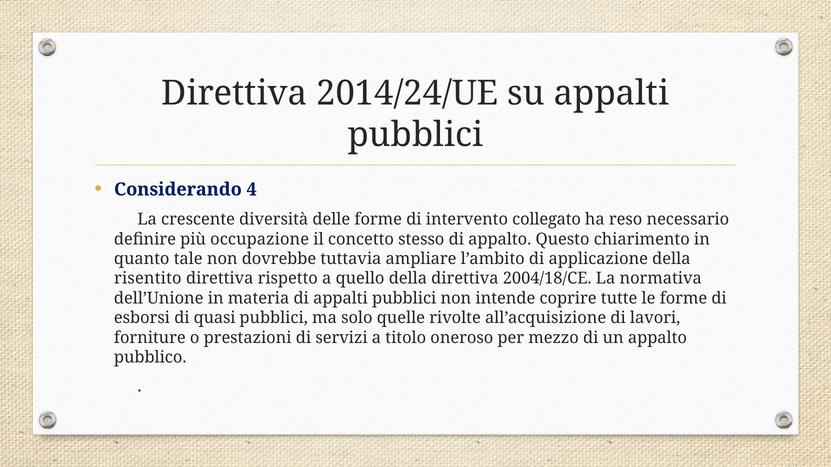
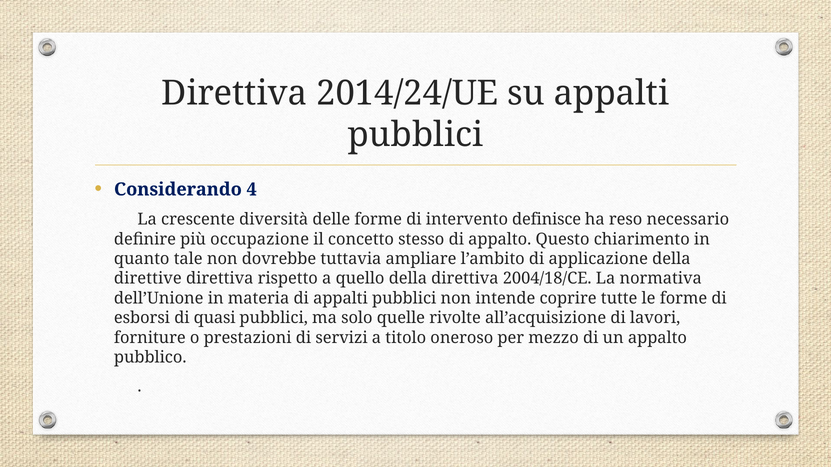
collegato: collegato -> definisce (547, 220)
risentito: risentito -> direttive (148, 279)
